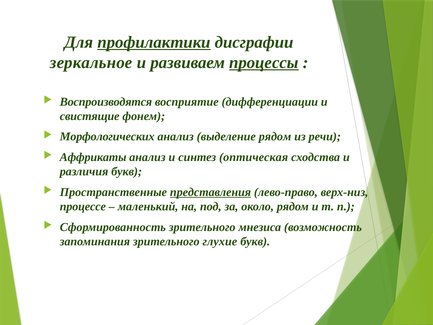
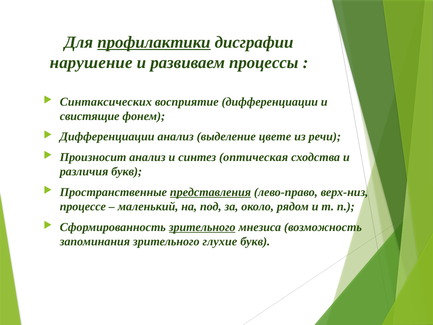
зеркальное: зеркальное -> нарушение (91, 63)
процессы underline: present -> none (264, 63)
Воспроизводятся: Воспроизводятся -> Синтаксических (106, 102)
Морфологических: Морфологических -> Дифференциации (107, 137)
выделение рядом: рядом -> цвете (275, 137)
Аффрикаты: Аффрикаты -> Произносит (93, 157)
зрительного underline: none -> present (202, 227)
